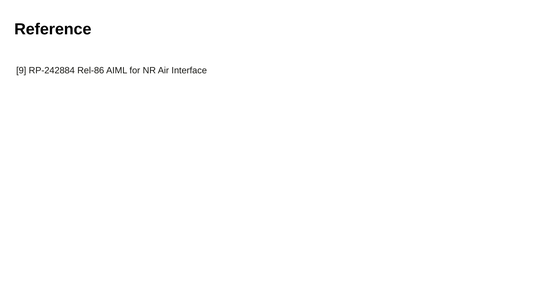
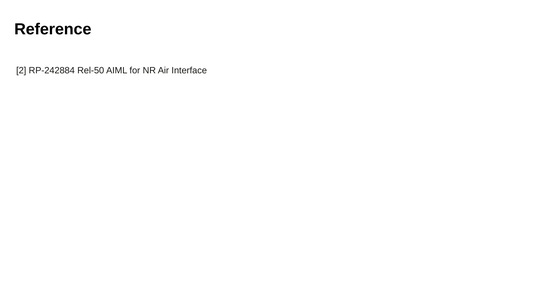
9: 9 -> 2 (21, 71)
Rel-86: Rel-86 -> Rel-50 (91, 71)
